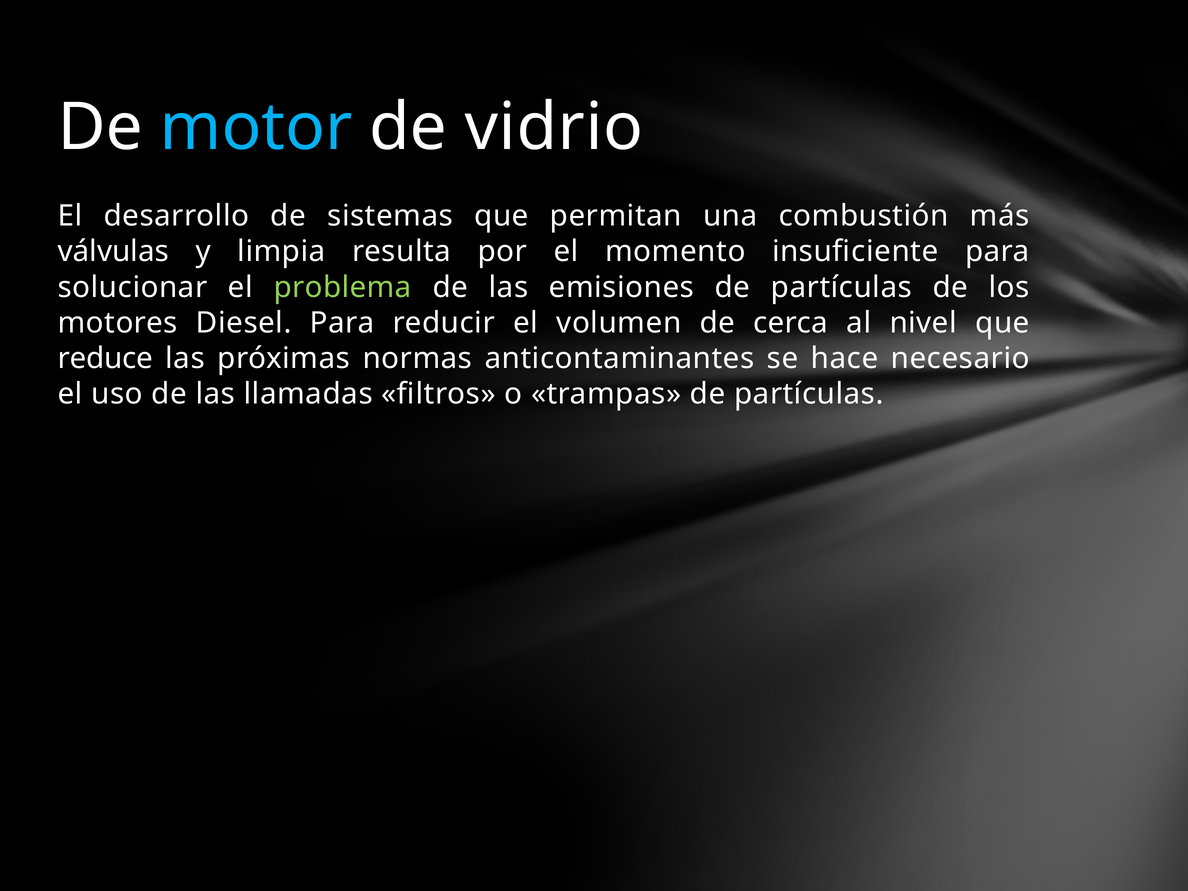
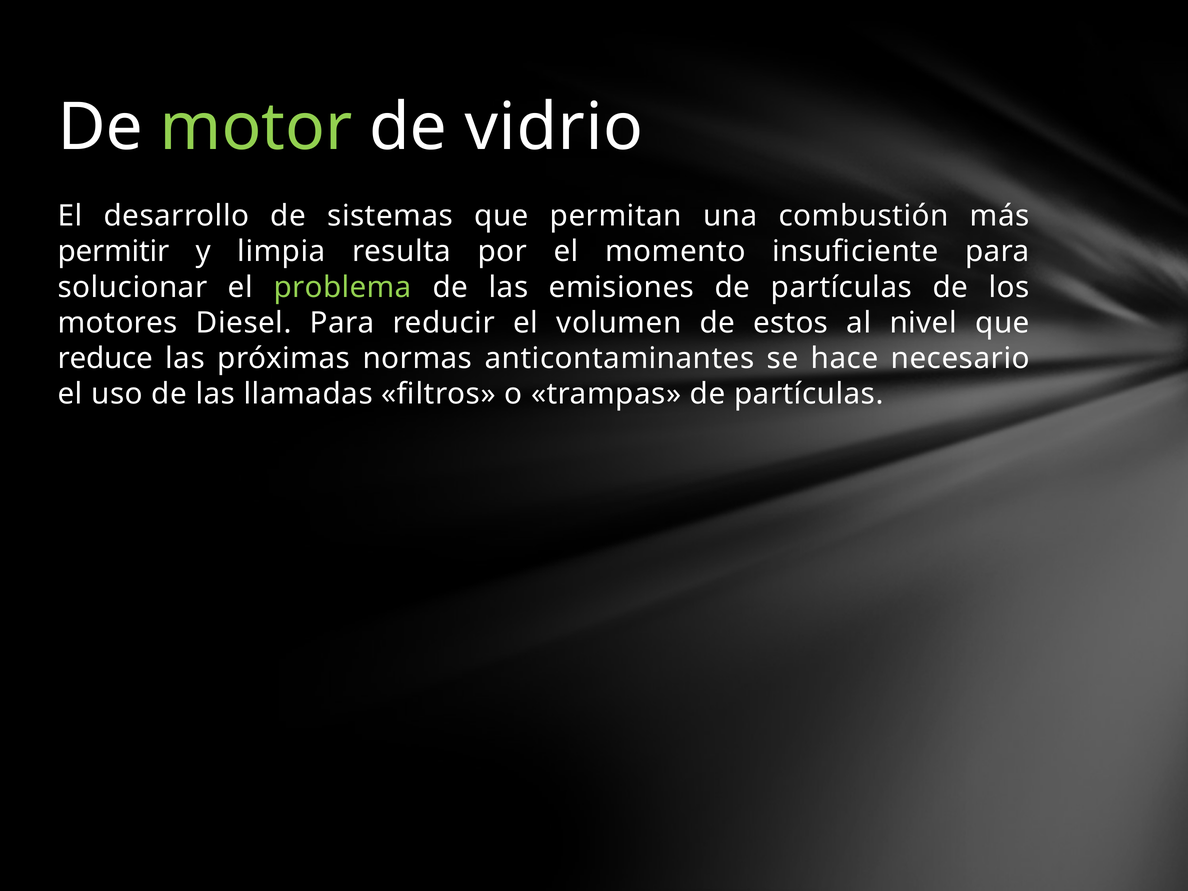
motor colour: light blue -> light green (256, 127)
válvulas: válvulas -> permitir (113, 252)
cerca: cerca -> estos (791, 323)
